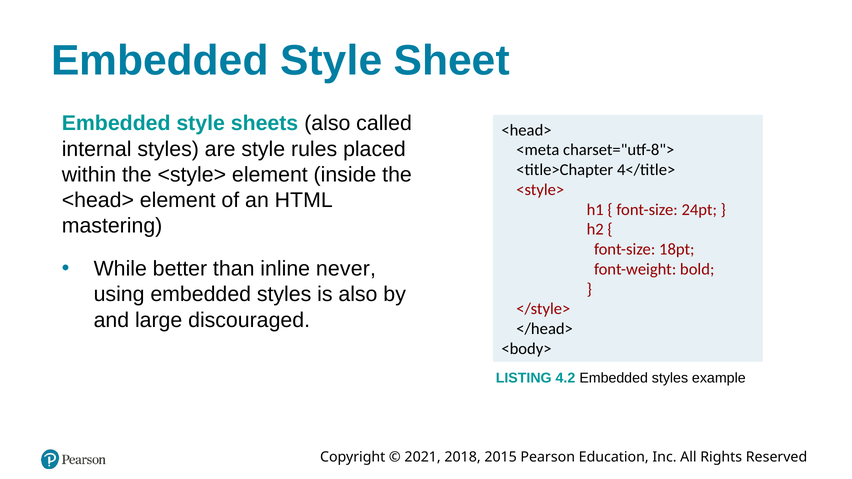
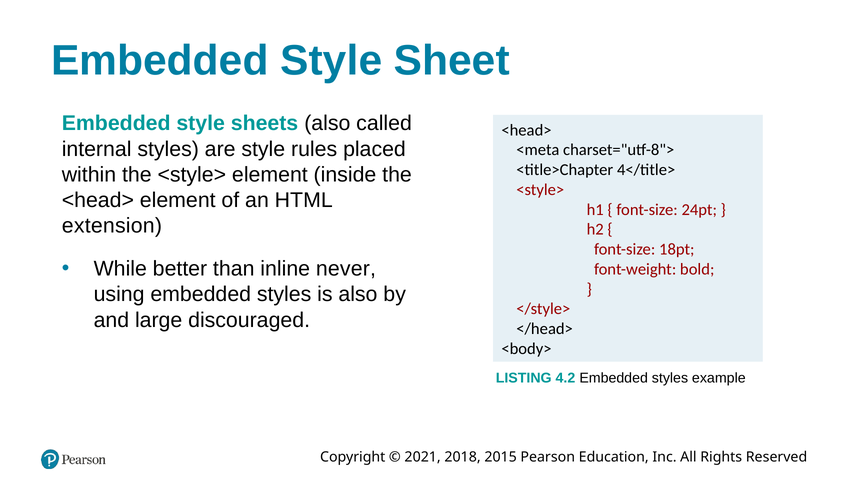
mastering: mastering -> extension (112, 226)
